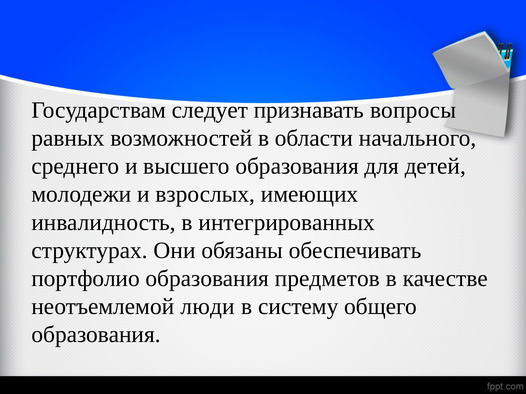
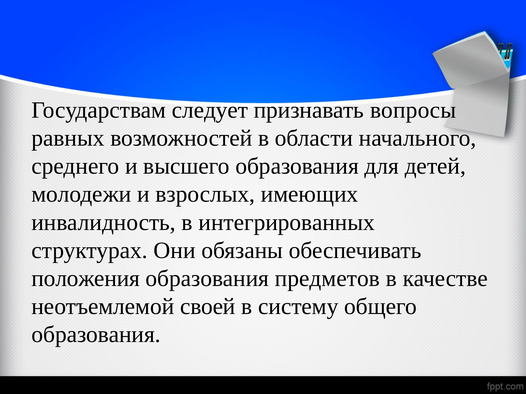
портфолио: портфолио -> положения (86, 279)
люди: люди -> своей (208, 307)
